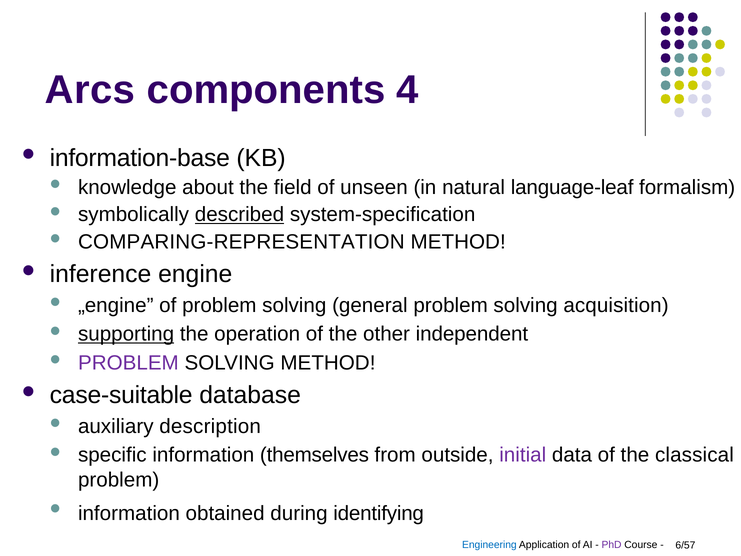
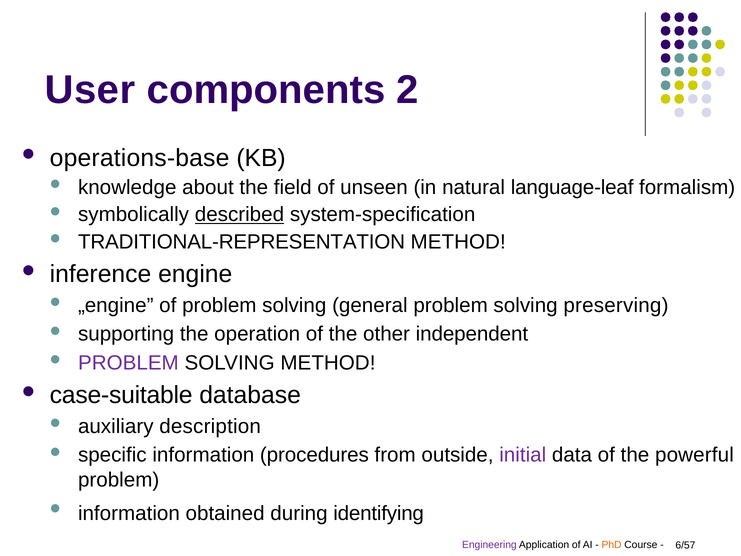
Arcs: Arcs -> User (90, 90)
4: 4 -> 2 (408, 90)
information-base: information-base -> operations-base (140, 158)
COMPARING-REPRESENTATION: COMPARING-REPRESENTATION -> TRADITIONAL-REPRESENTATION (242, 242)
acquisition: acquisition -> preserving (616, 305)
supporting underline: present -> none (126, 334)
themselves: themselves -> procedures (314, 455)
classical: classical -> powerful (694, 455)
Engineering colour: blue -> purple (489, 545)
PhD colour: purple -> orange (612, 545)
